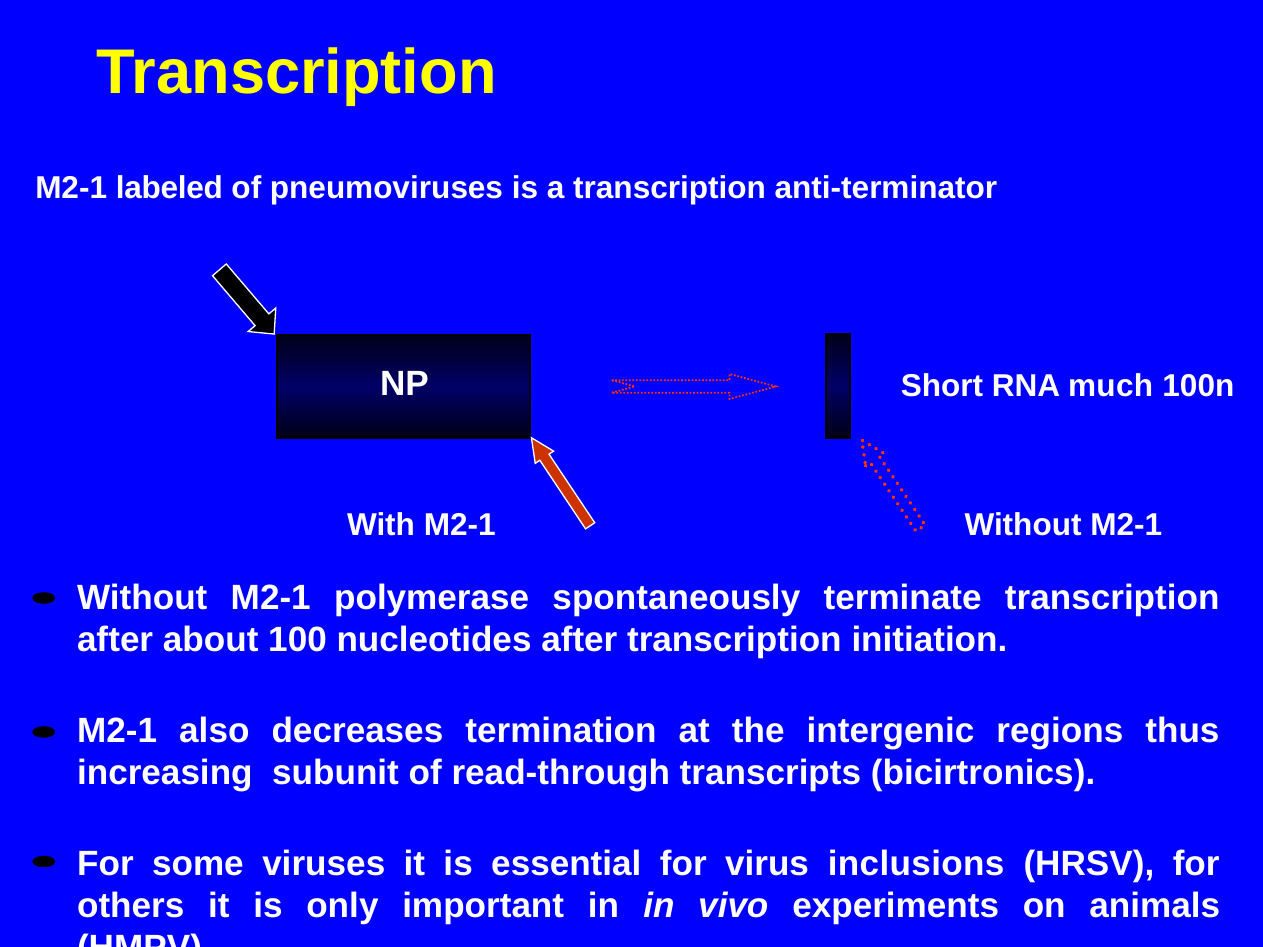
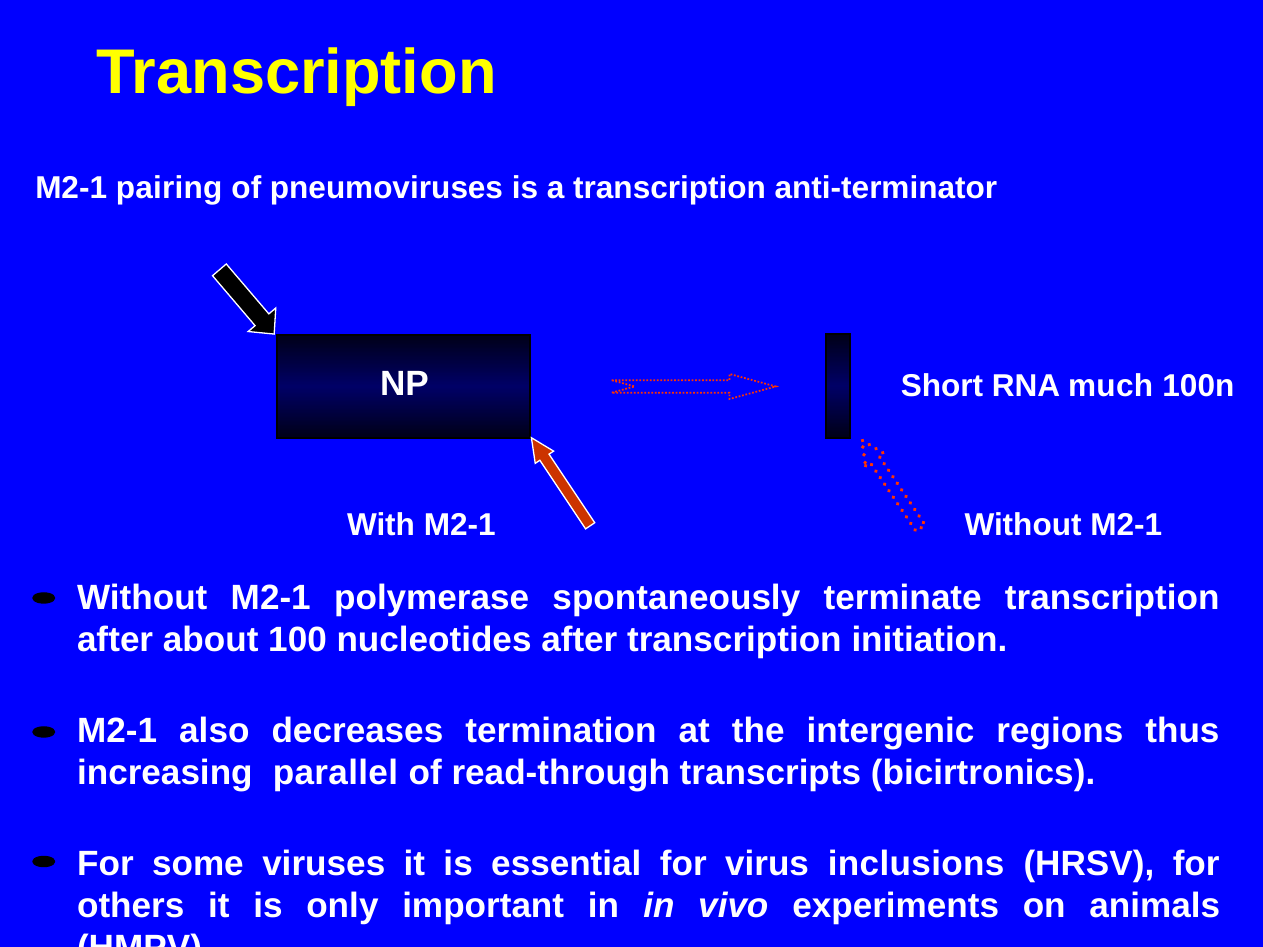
labeled: labeled -> pairing (169, 188)
subunit: subunit -> parallel (335, 773)
